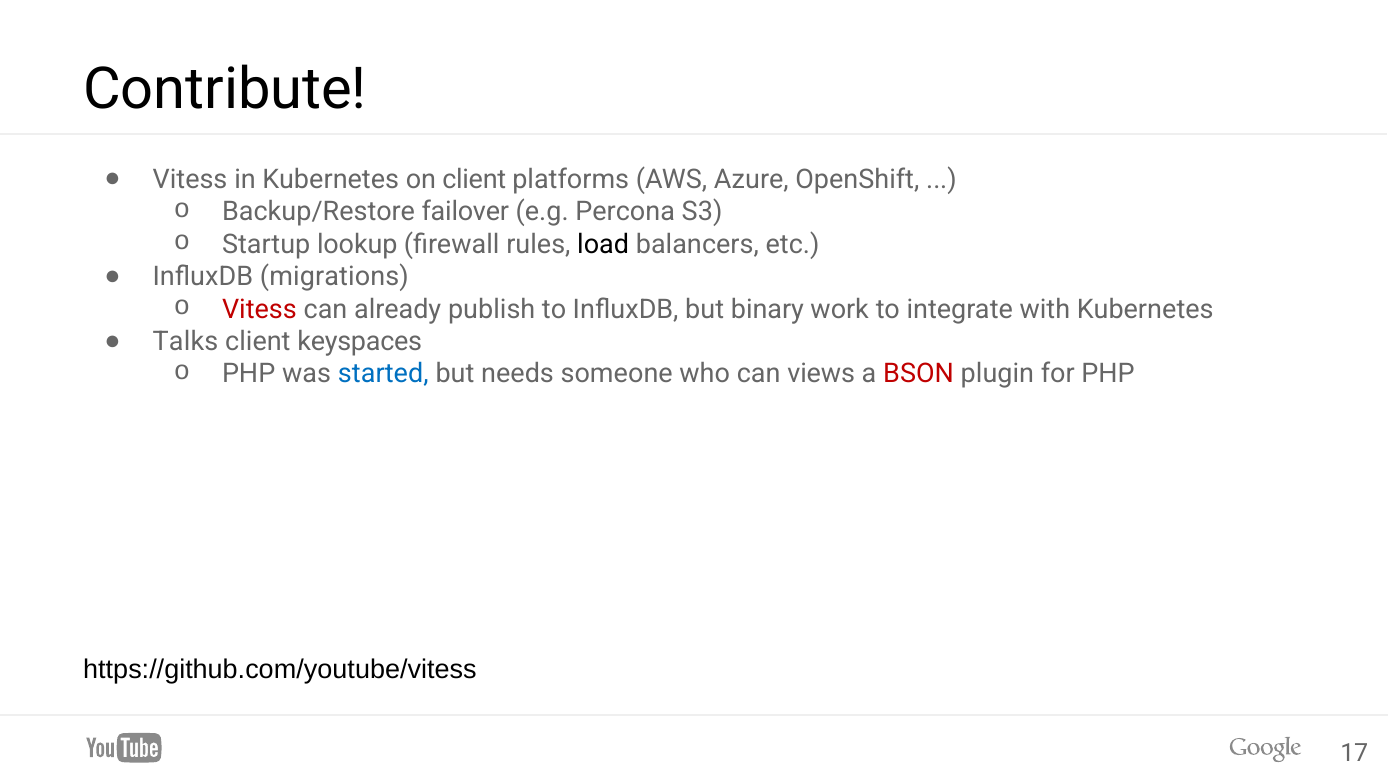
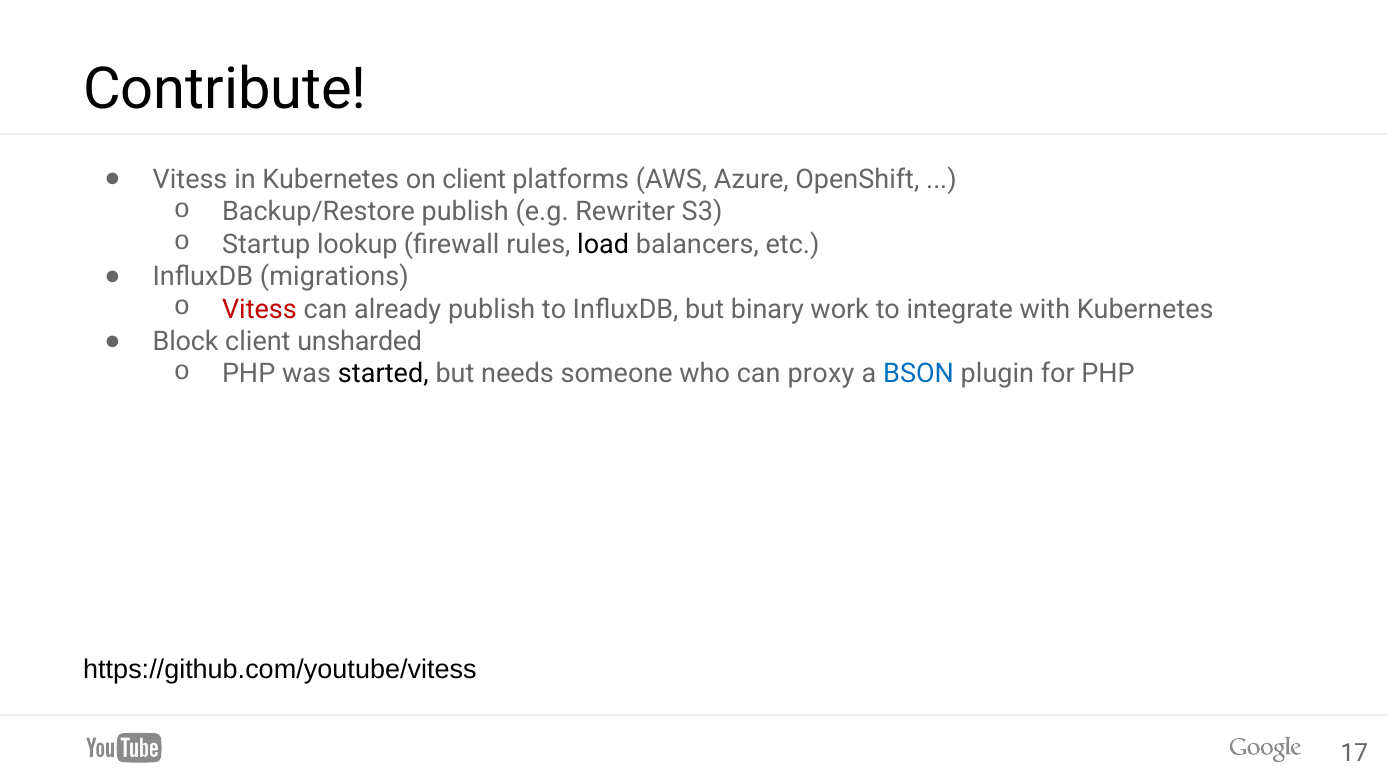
Backup/Restore failover: failover -> publish (465, 212)
Percona: Percona -> Rewriter (625, 212)
Talks: Talks -> Block (186, 341)
keyspaces: keyspaces -> unsharded (360, 341)
started colour: blue -> black (383, 374)
views: views -> proxy (821, 374)
BSON colour: red -> blue (919, 374)
